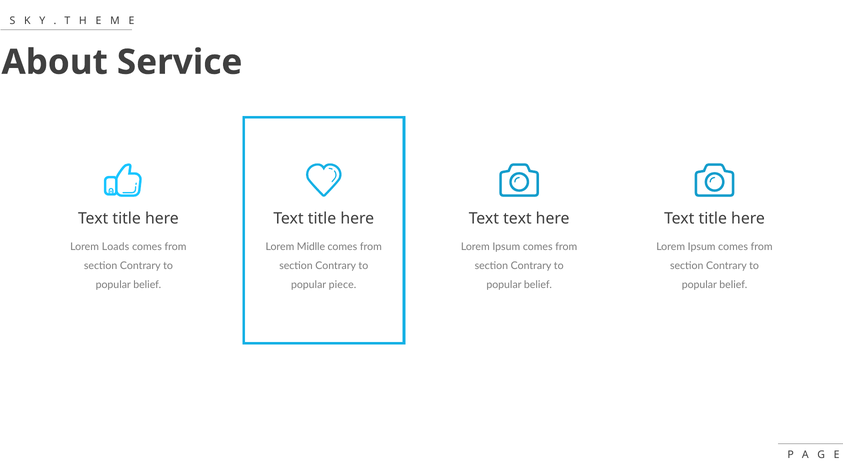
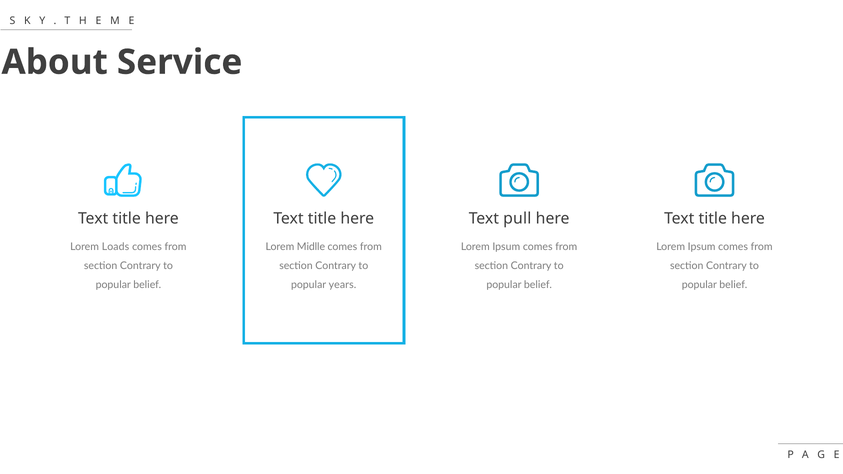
Text text: text -> pull (517, 219)
piece: piece -> years (343, 285)
